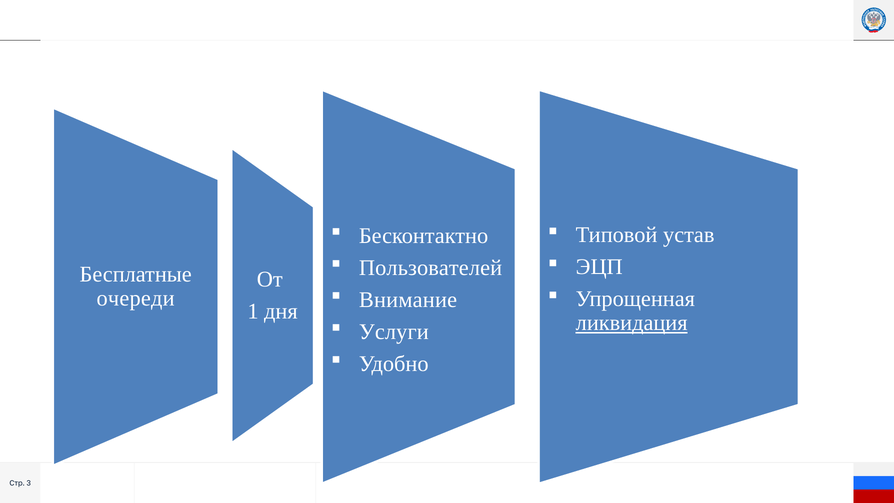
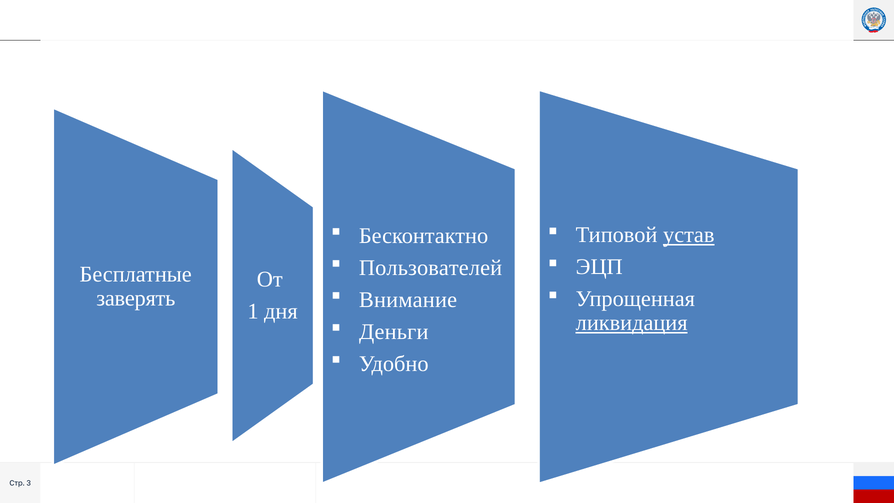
устав underline: none -> present (689, 235)
очереди: очереди -> заверять (136, 299)
Услуги: Услуги -> Деньги (394, 332)
